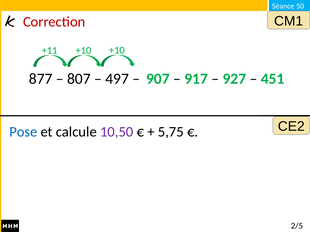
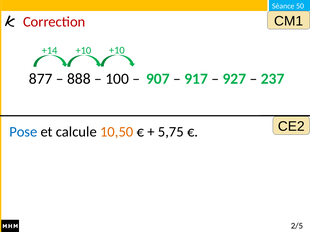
+11: +11 -> +14 (50, 51)
807: 807 -> 888 (79, 79)
497: 497 -> 100 (117, 79)
451: 451 -> 237 (273, 79)
10,50 colour: purple -> orange (117, 132)
